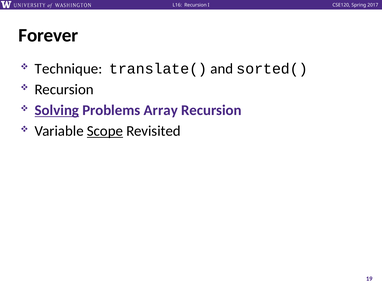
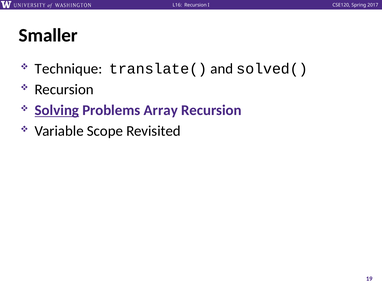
Forever: Forever -> Smaller (48, 35)
sorted(: sorted( -> solved( (272, 69)
Scope underline: present -> none (105, 131)
